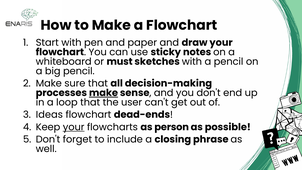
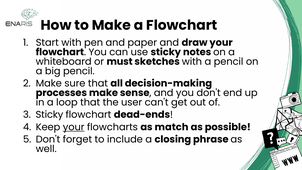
make underline: present -> none (103, 93)
Ideas: Ideas -> Sticky (49, 115)
person: person -> match (172, 127)
